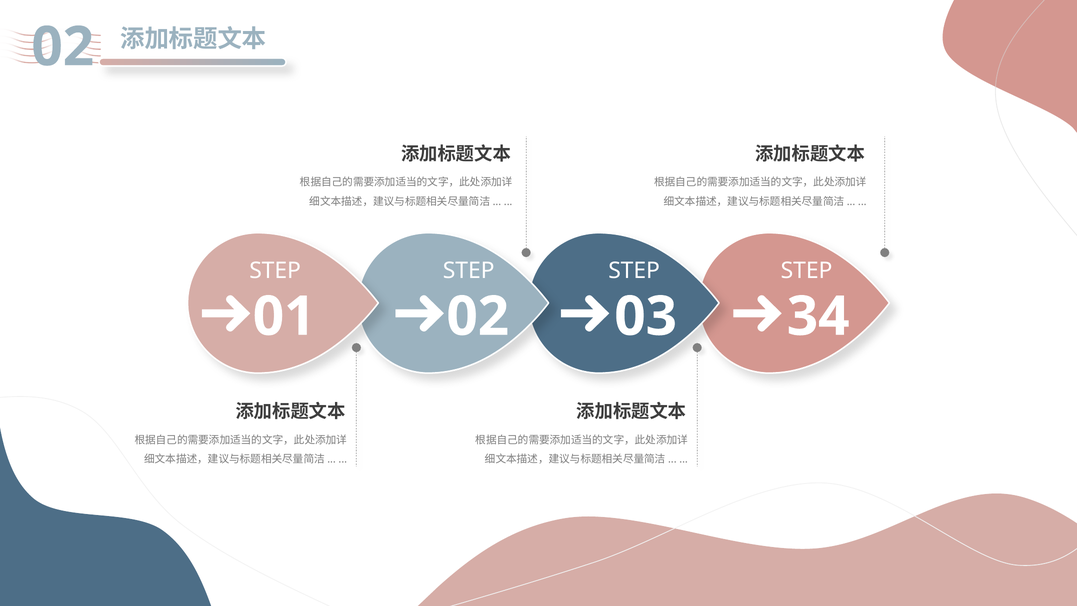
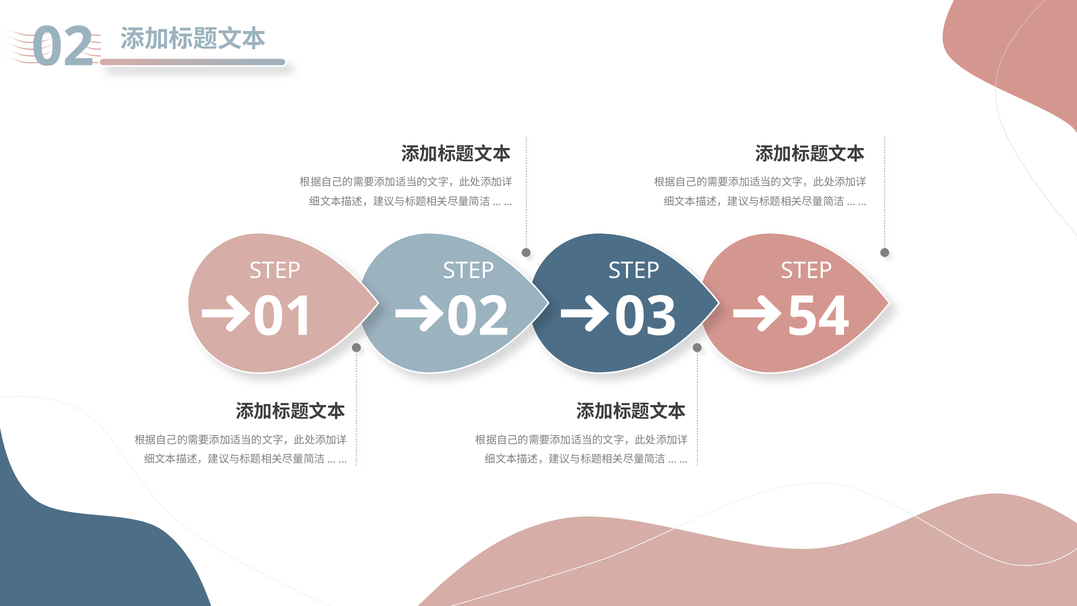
34: 34 -> 54 (818, 317)
